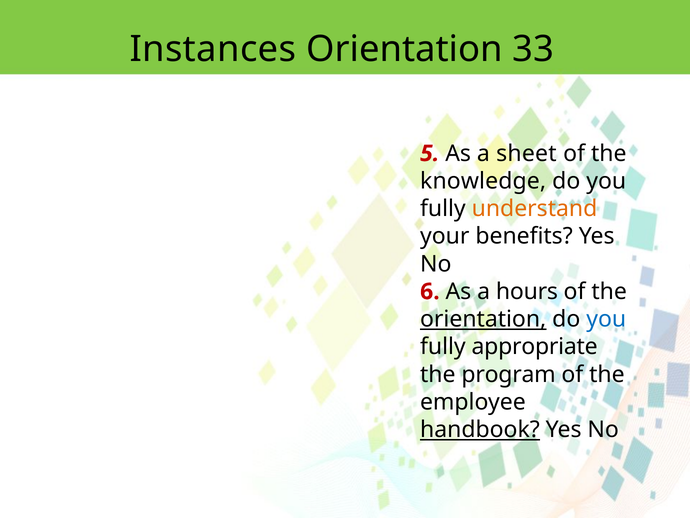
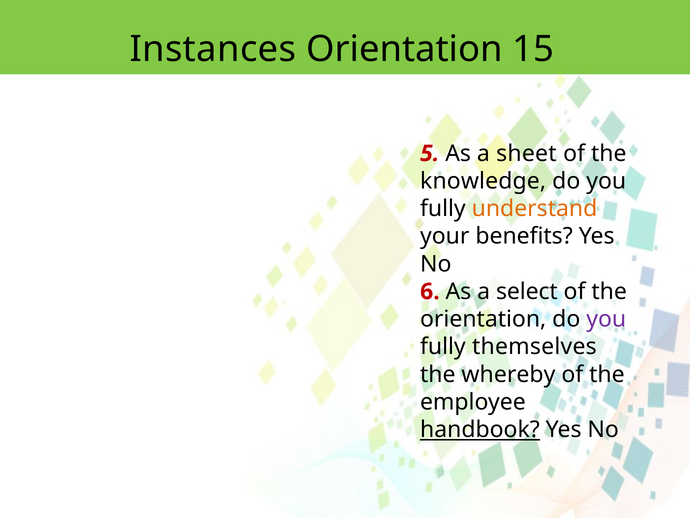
33: 33 -> 15 (533, 49)
hours: hours -> select (527, 291)
orientation underline: present -> none (483, 319)
you colour: blue -> purple (606, 319)
appropriate: appropriate -> themselves (534, 347)
program: program -> whereby (508, 374)
